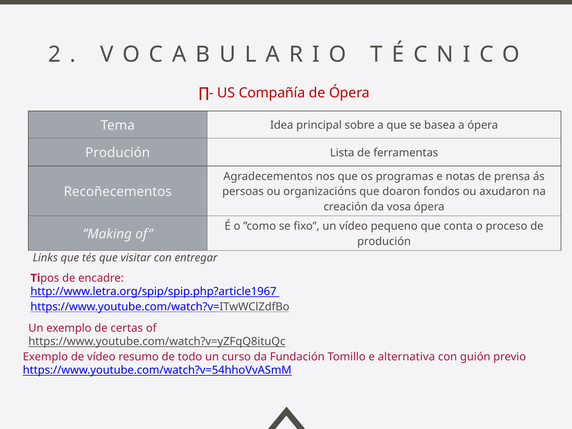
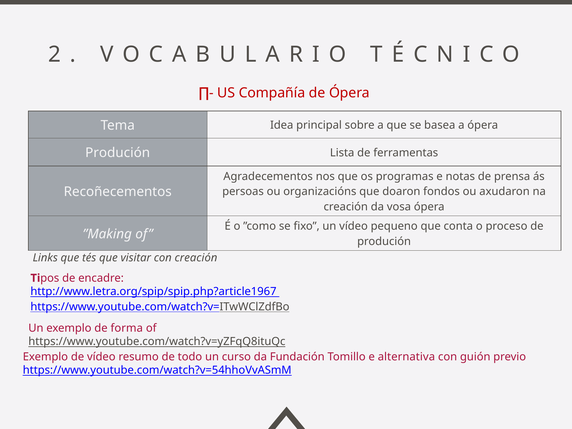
con entregar: entregar -> creación (196, 258)
certas: certas -> forma (127, 328)
